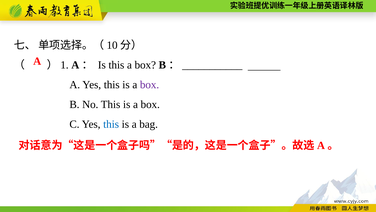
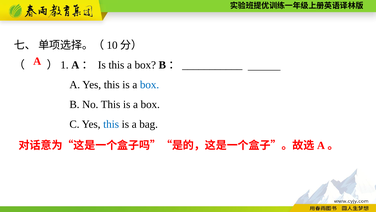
box colour: purple -> blue (150, 85)
